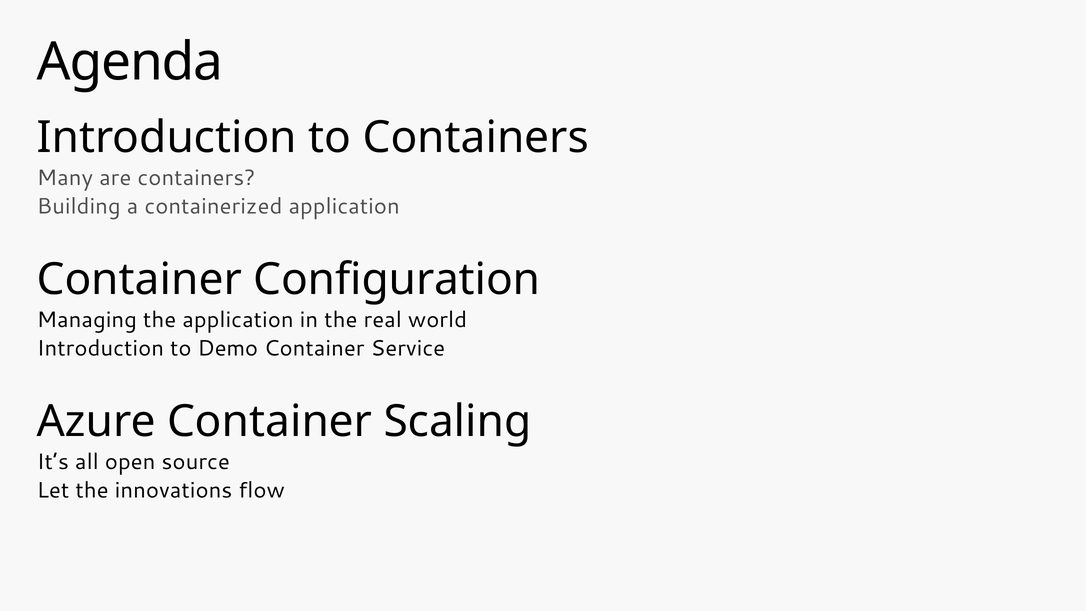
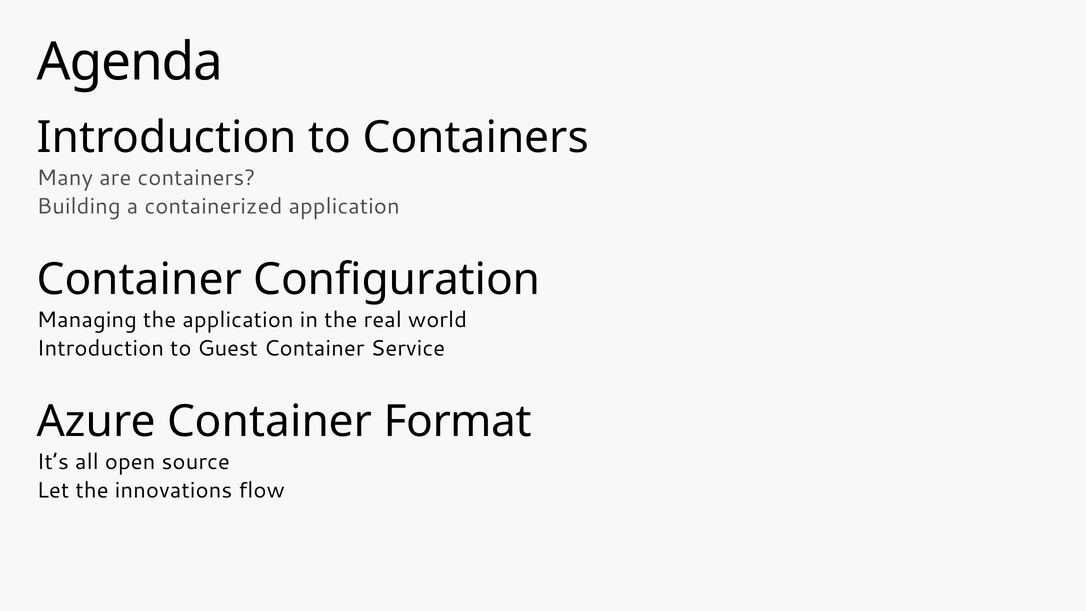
Demo: Demo -> Guest (228, 348)
Scaling: Scaling -> Format (458, 421)
